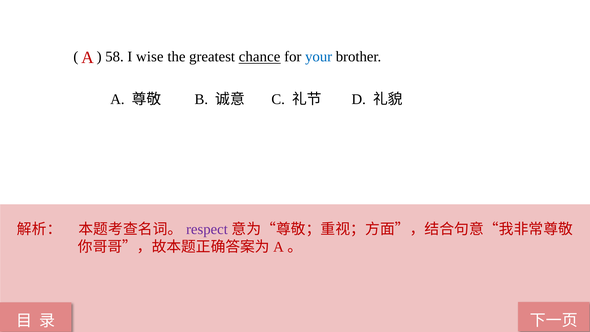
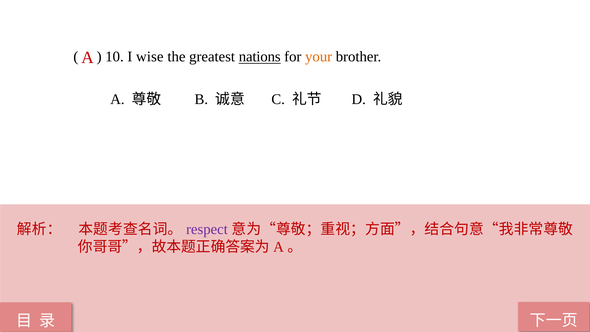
58: 58 -> 10 (115, 57)
chance: chance -> nations (260, 57)
your colour: blue -> orange (319, 57)
